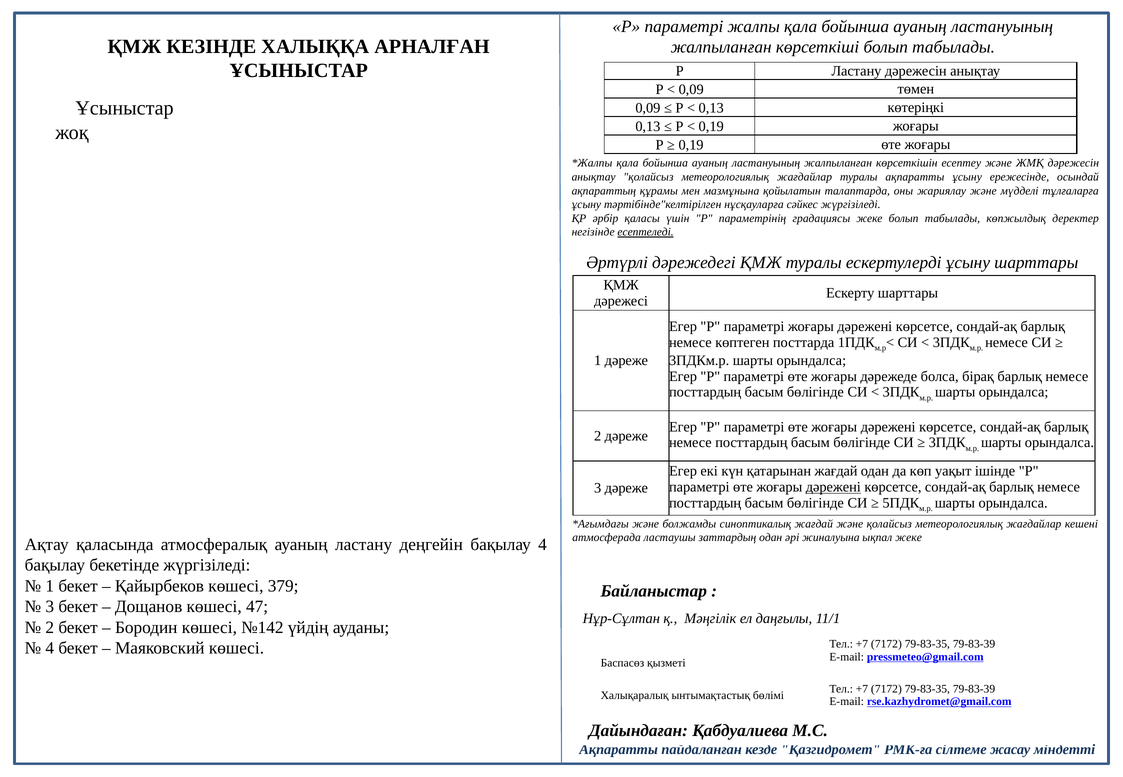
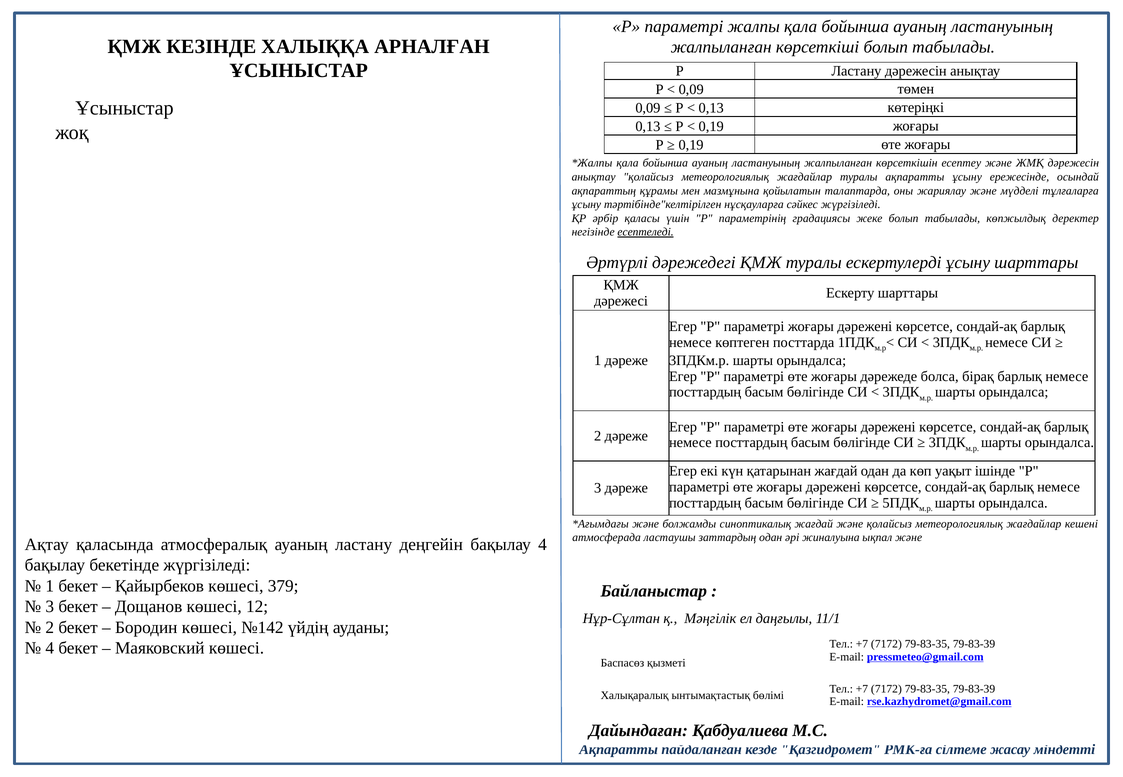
дәрежені underline: present -> none (833, 487)
ықпал жеке: жеке -> және (909, 538)
47: 47 -> 12 (257, 607)
